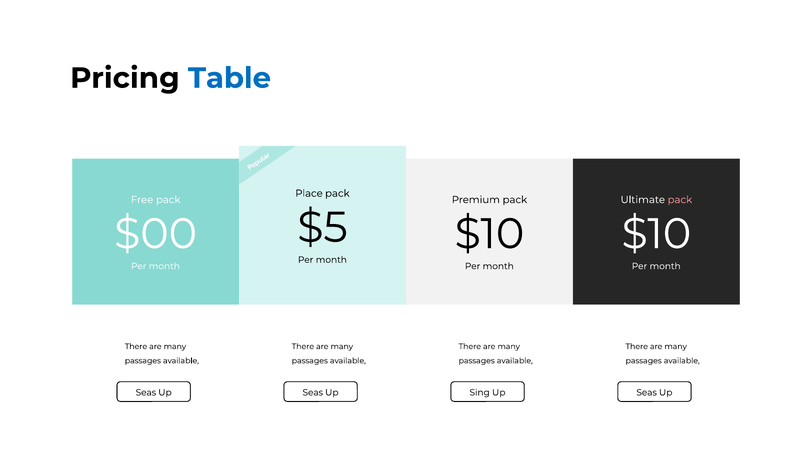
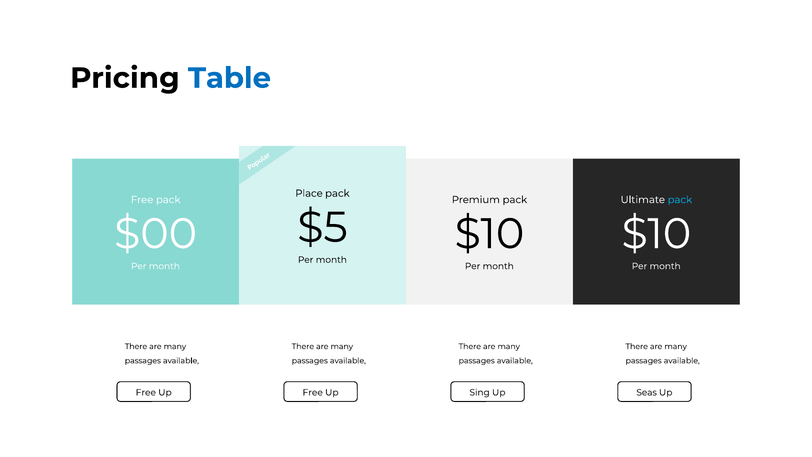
pack colour: pink -> light blue (680, 200)
Seas: Seas -> Free (146, 392)
Seas: Seas -> Free (313, 392)
